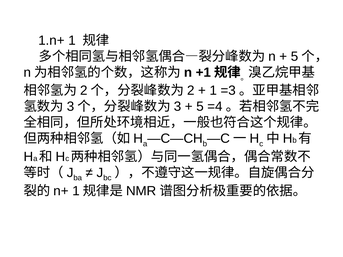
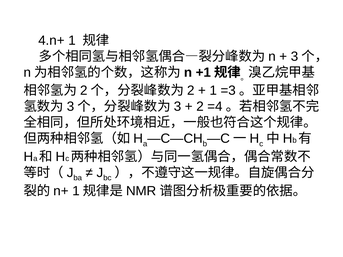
1.n+: 1.n+ -> 4.n+ (51, 40)
5: 5 -> 3 (295, 56)
5: 5 -> 2 (200, 107)
